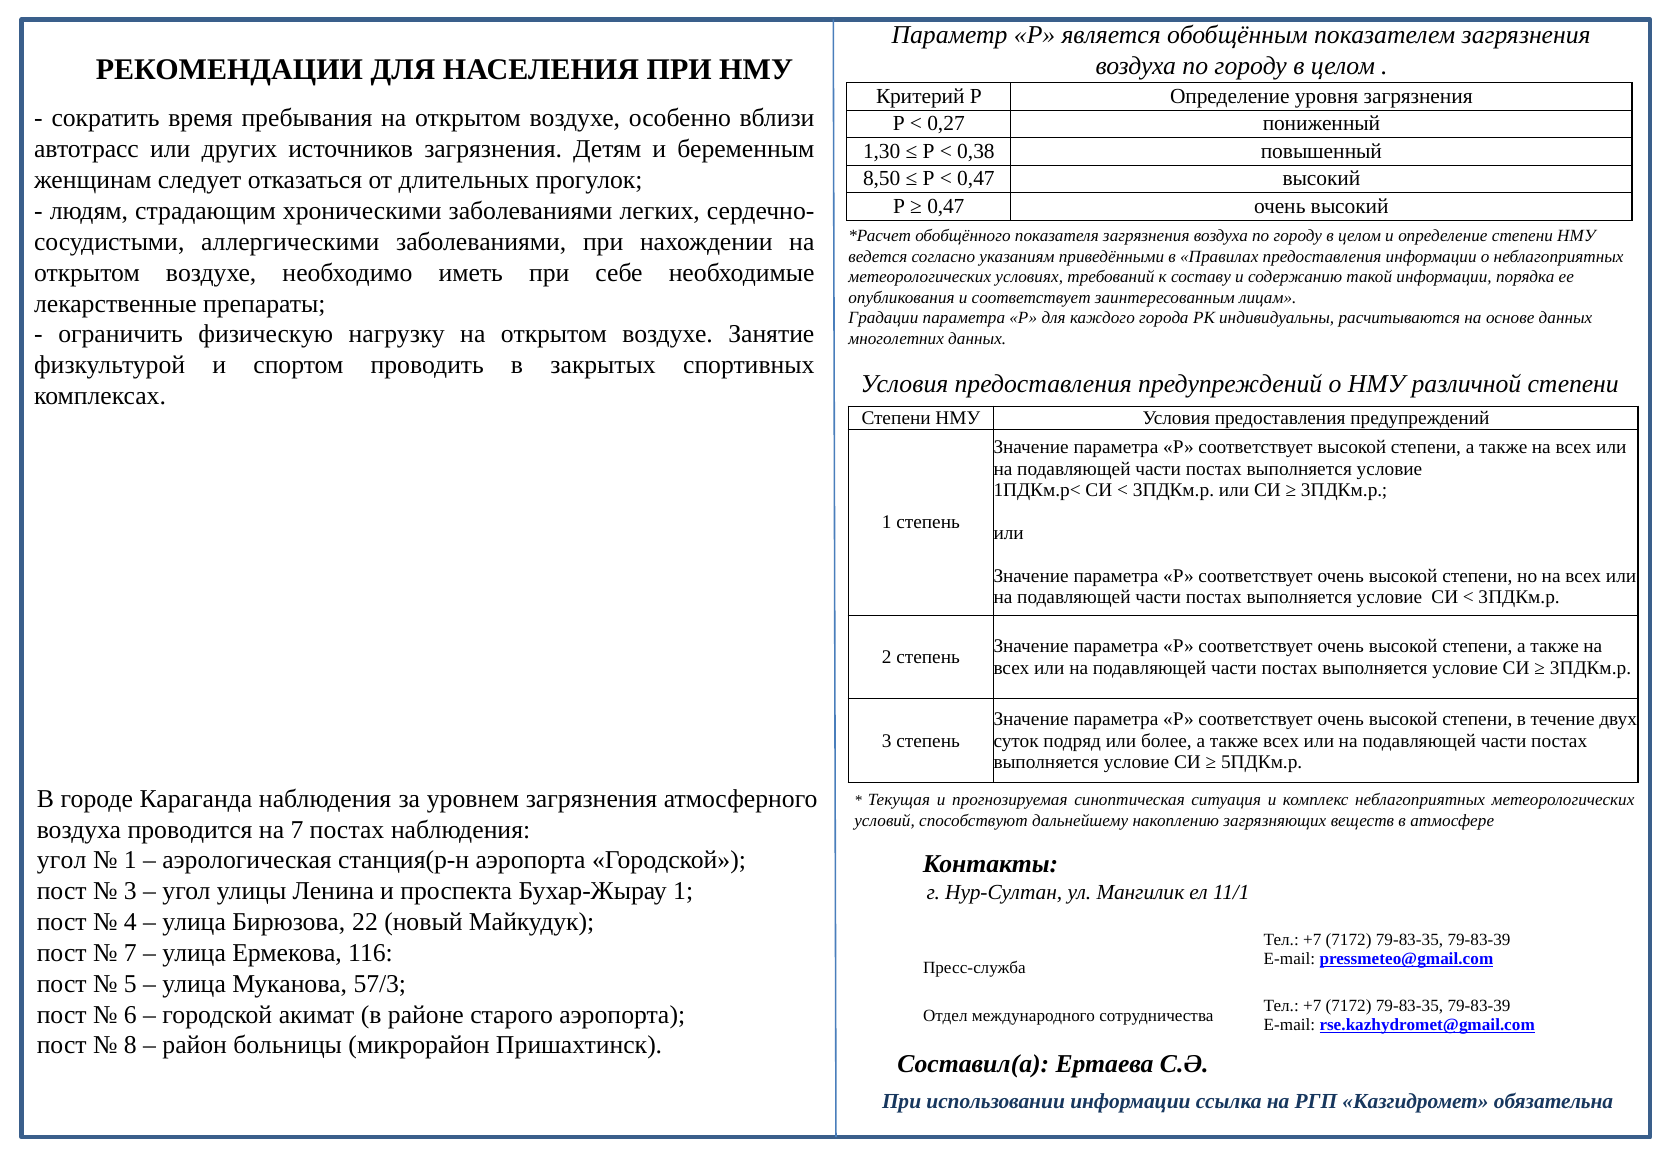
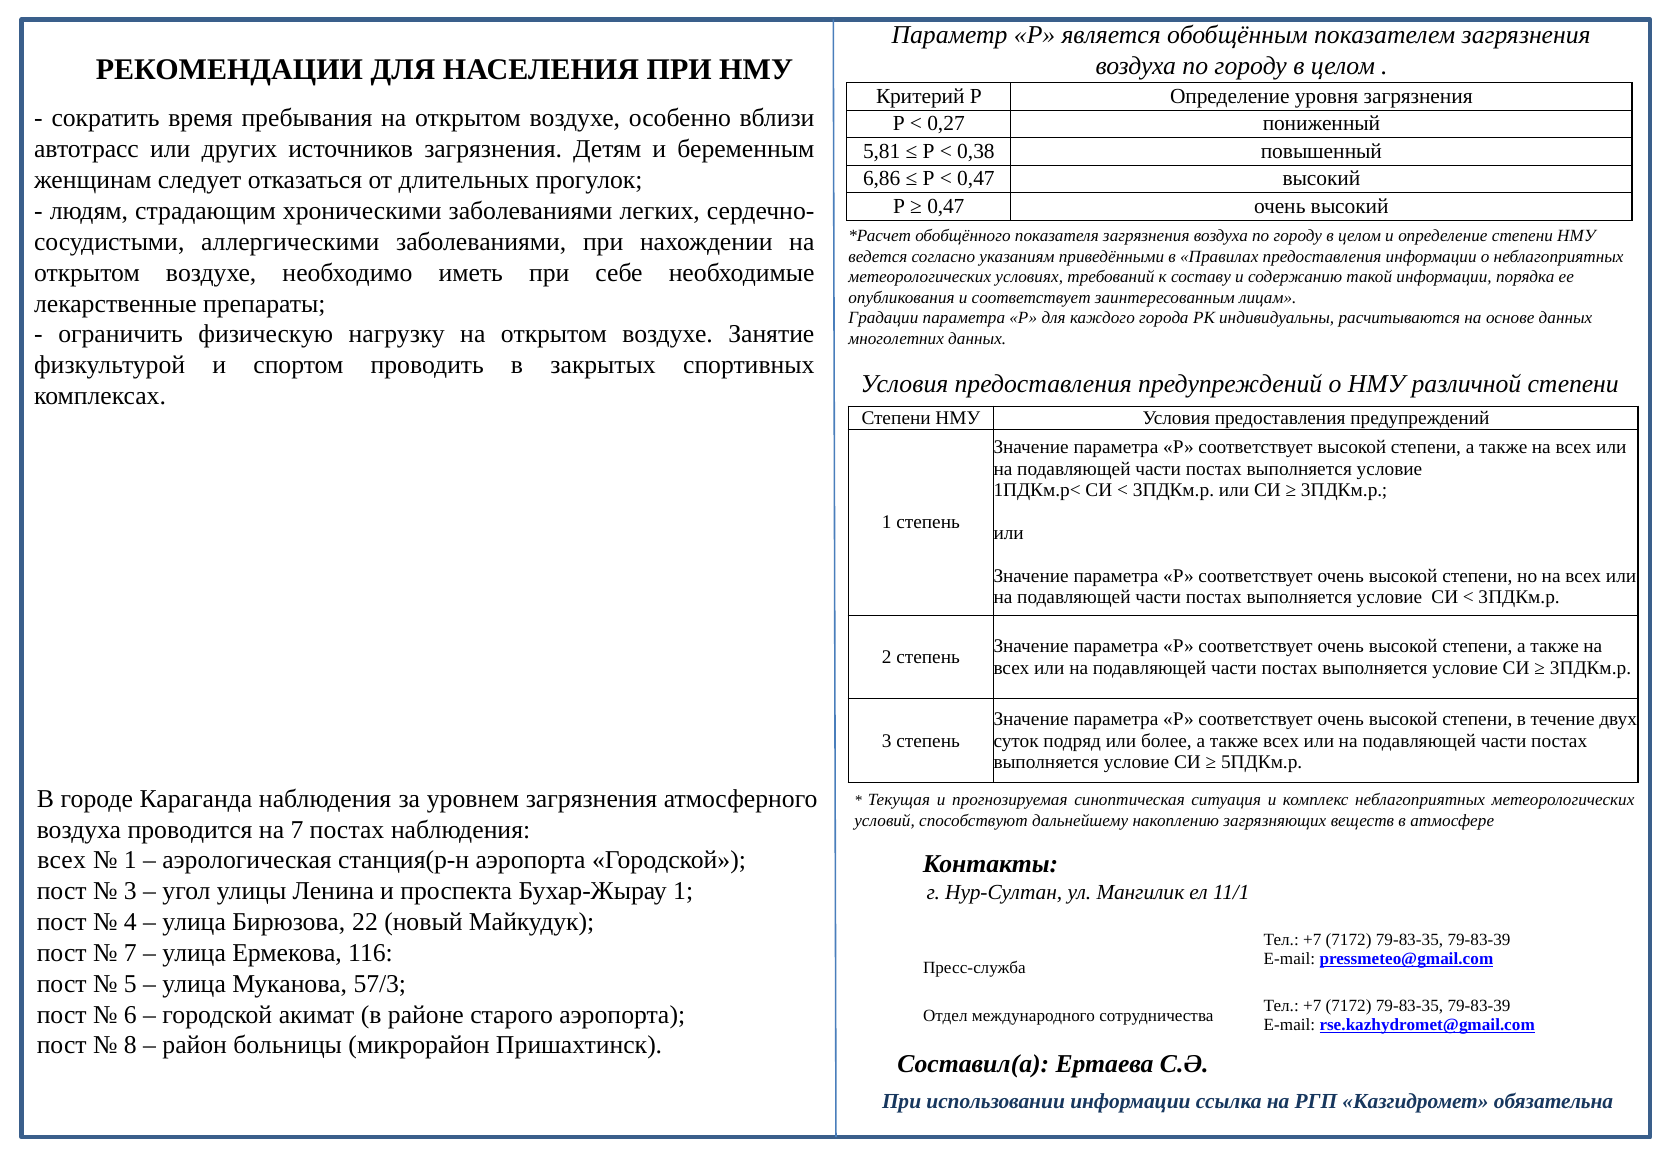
1,30: 1,30 -> 5,81 (882, 151)
8,50: 8,50 -> 6,86 (882, 179)
угол: угол -> всех (62, 861)
